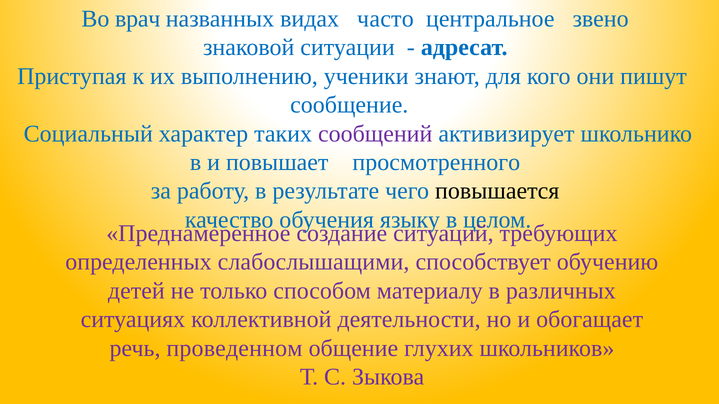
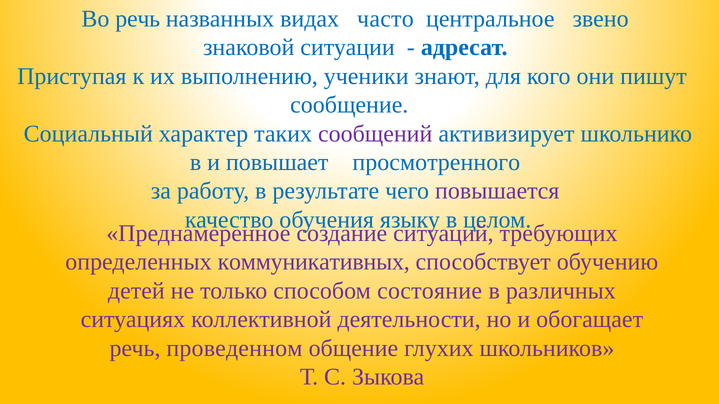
Во врач: врач -> речь (138, 19)
повышается colour: black -> purple (497, 191)
слабослышащими: слабослышащими -> коммуникативных (314, 262)
материалу: материалу -> состояние (430, 291)
